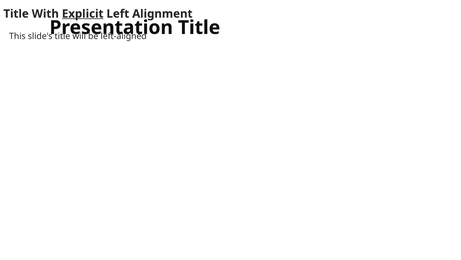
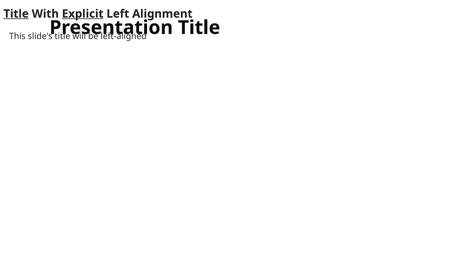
Title underline: none -> present (16, 14)
